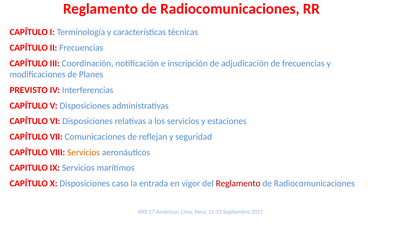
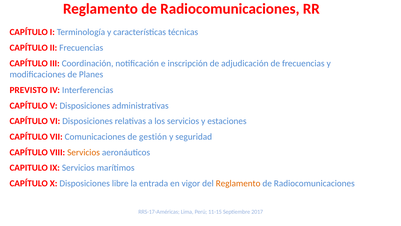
reflejan: reflejan -> gestión (153, 137)
caso: caso -> libre (120, 183)
Reglamento colour: red -> orange (238, 183)
